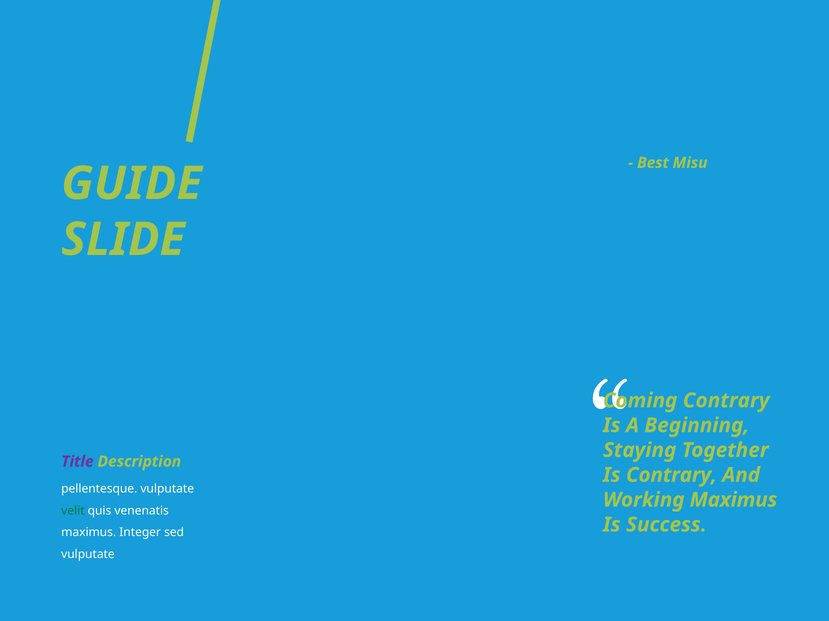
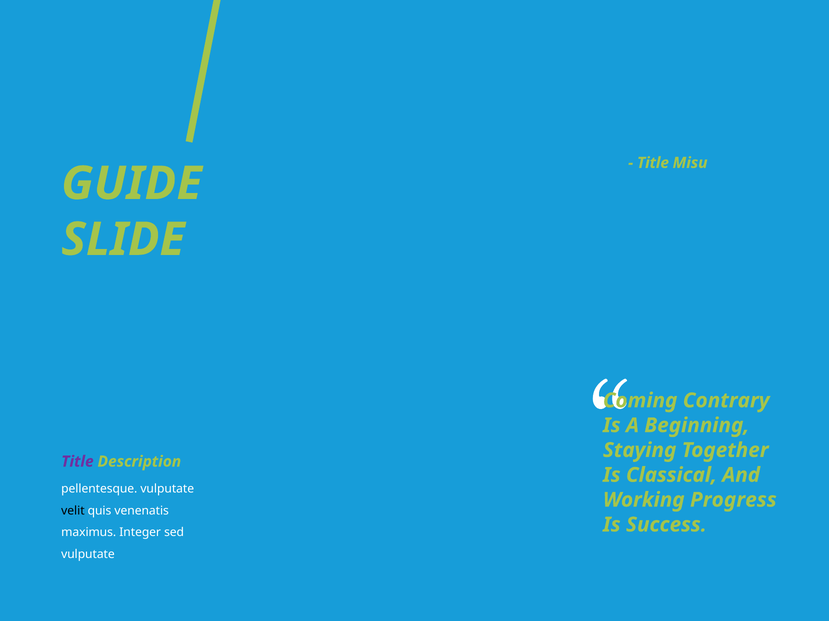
Best: Best -> Title (653, 163)
Is Contrary: Contrary -> Classical (671, 476)
Working Maximus: Maximus -> Progress (733, 500)
velit colour: green -> black (73, 511)
